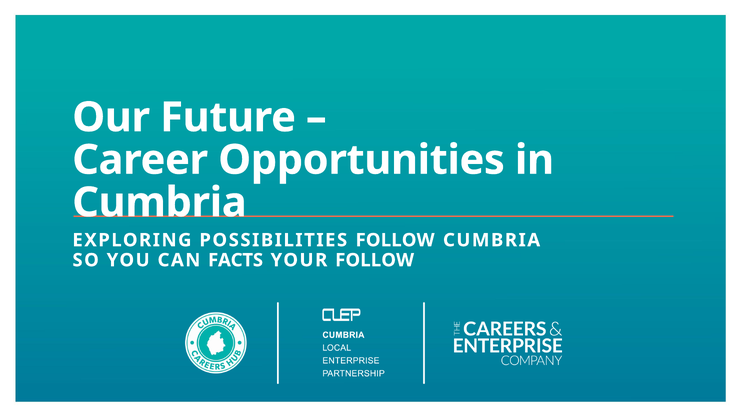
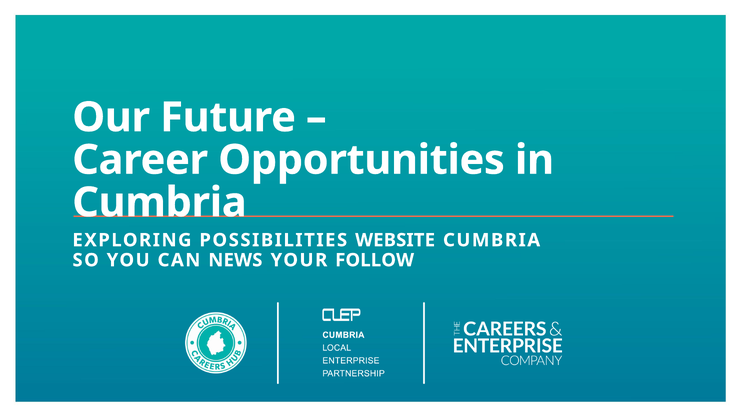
POSSIBILITIES FOLLOW: FOLLOW -> WEBSITE (395, 240)
FACTS: FACTS -> NEWS (235, 260)
